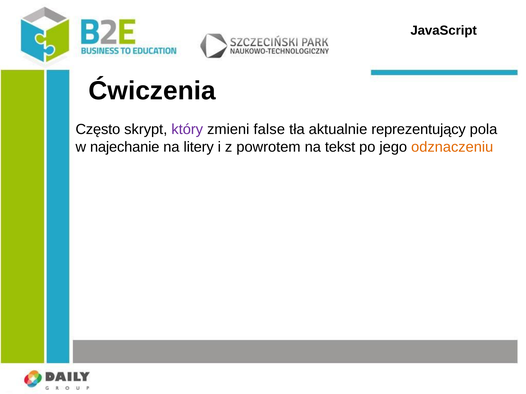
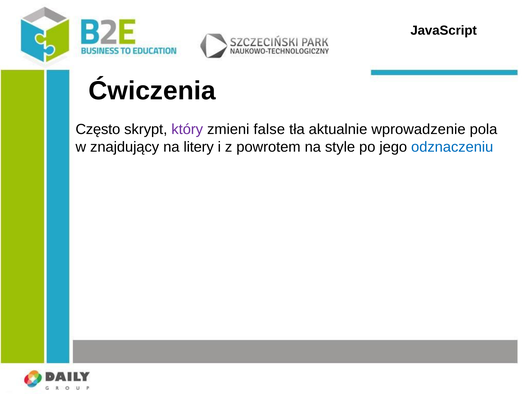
reprezentujący: reprezentujący -> wprowadzenie (418, 130)
najechanie: najechanie -> znajdujący (125, 147)
tekst: tekst -> style (340, 147)
odznaczeniu colour: orange -> blue (452, 147)
